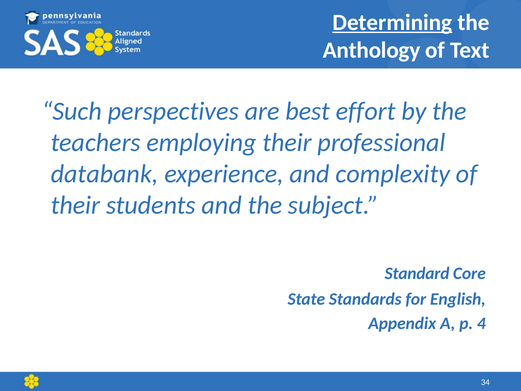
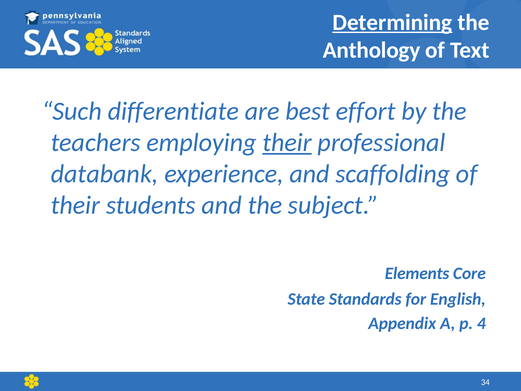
perspectives: perspectives -> differentiate (173, 111)
their underline: none -> present (287, 142)
complexity: complexity -> scaffolding (393, 174)
Standard: Standard -> Elements (417, 273)
